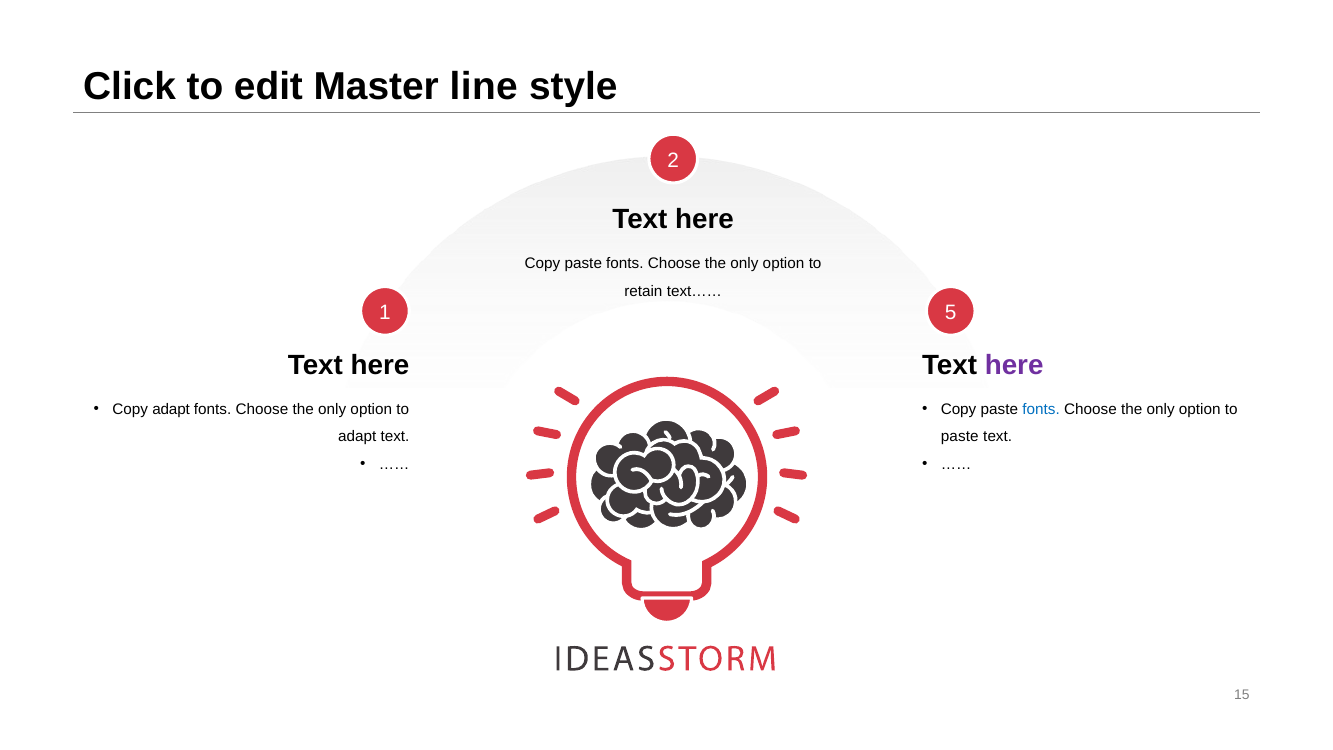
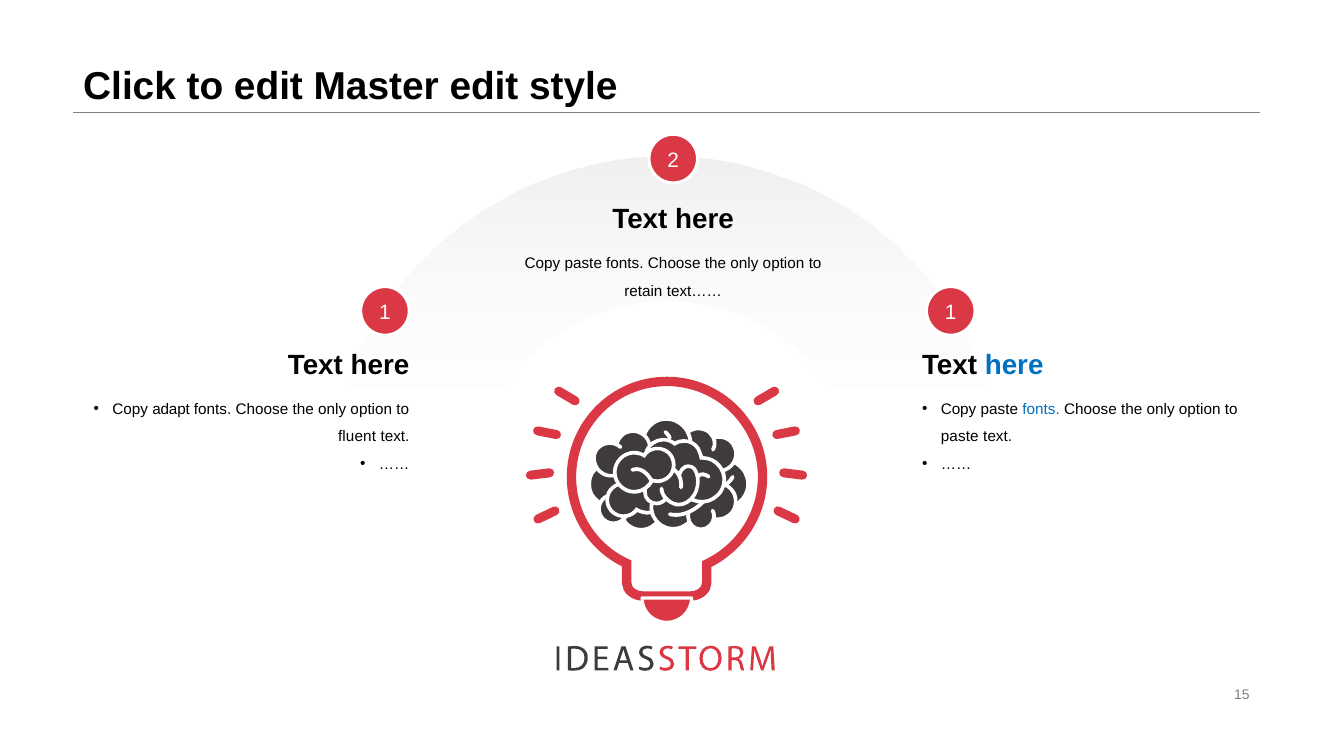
Master line: line -> edit (484, 86)
1 5: 5 -> 1 (951, 312)
here colour: purple -> blue (1014, 365)
adapt: adapt -> fluent (357, 437)
